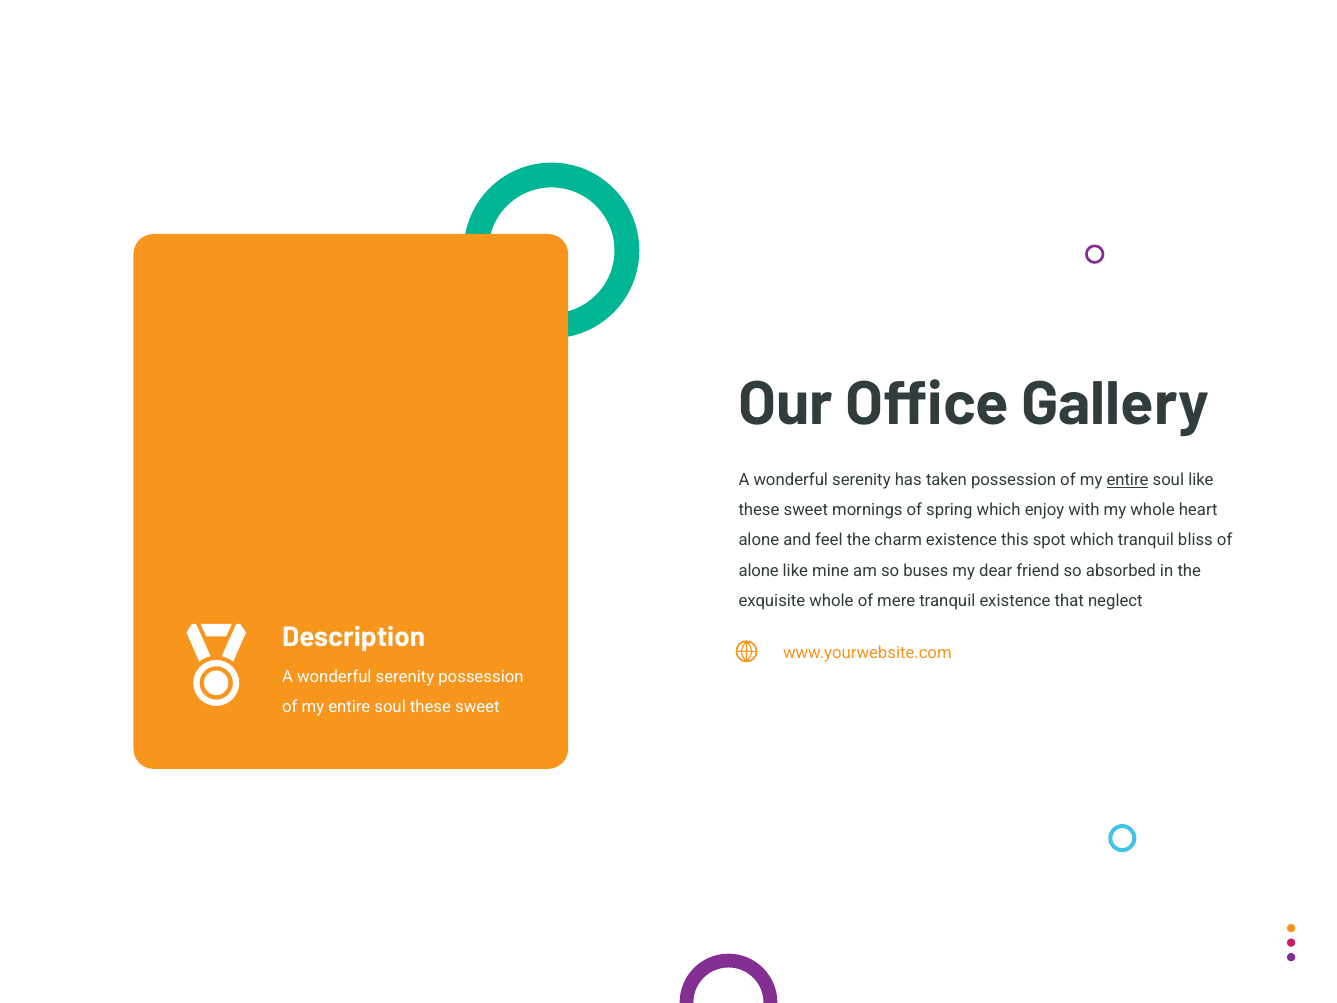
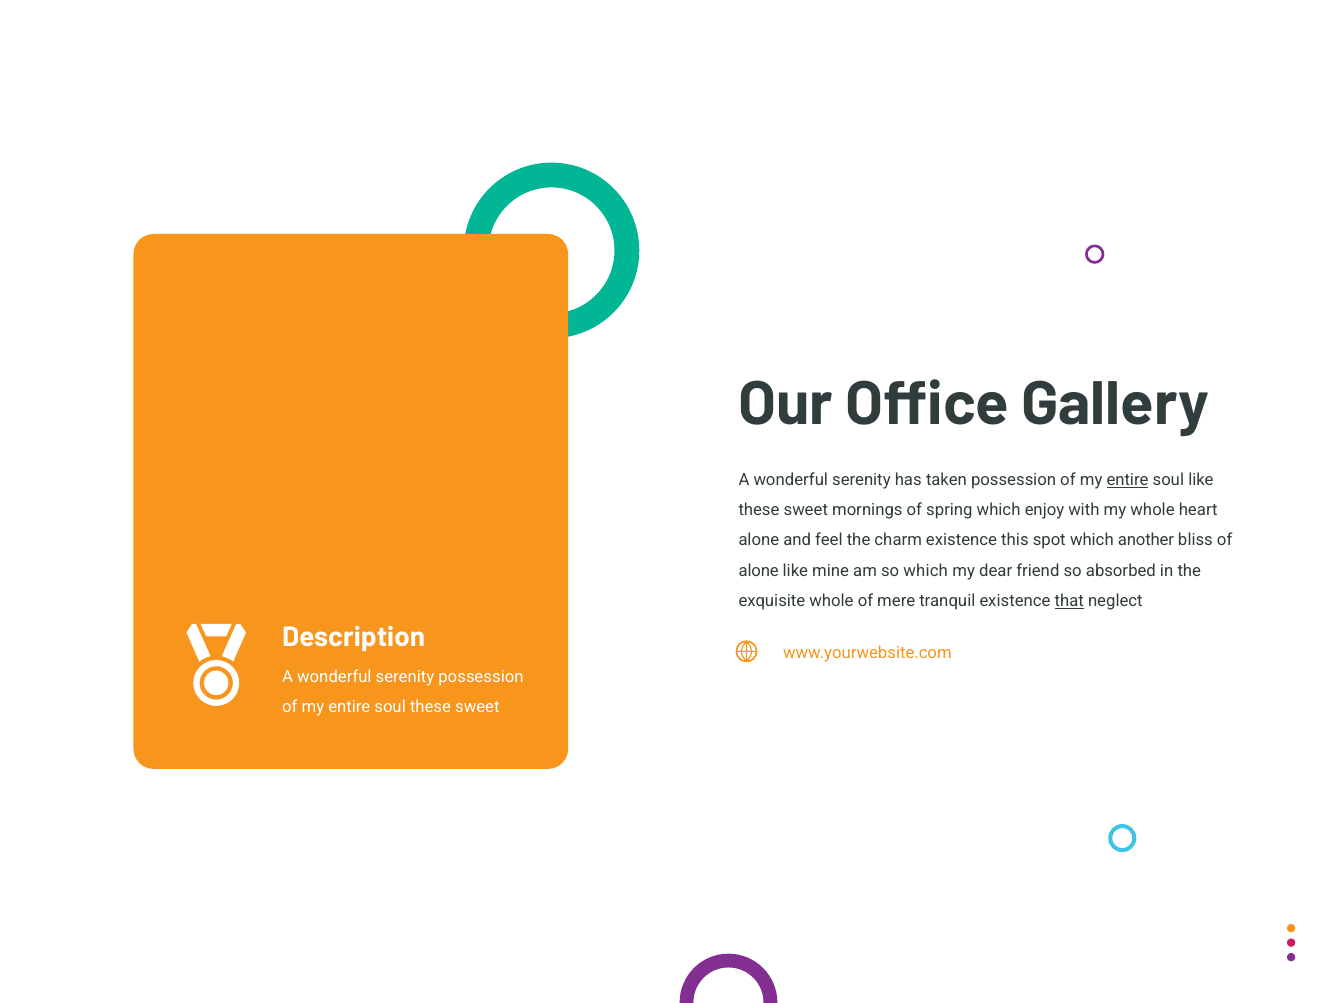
which tranquil: tranquil -> another (1146, 540)
so buses: buses -> which (926, 570)
that underline: none -> present (1069, 601)
